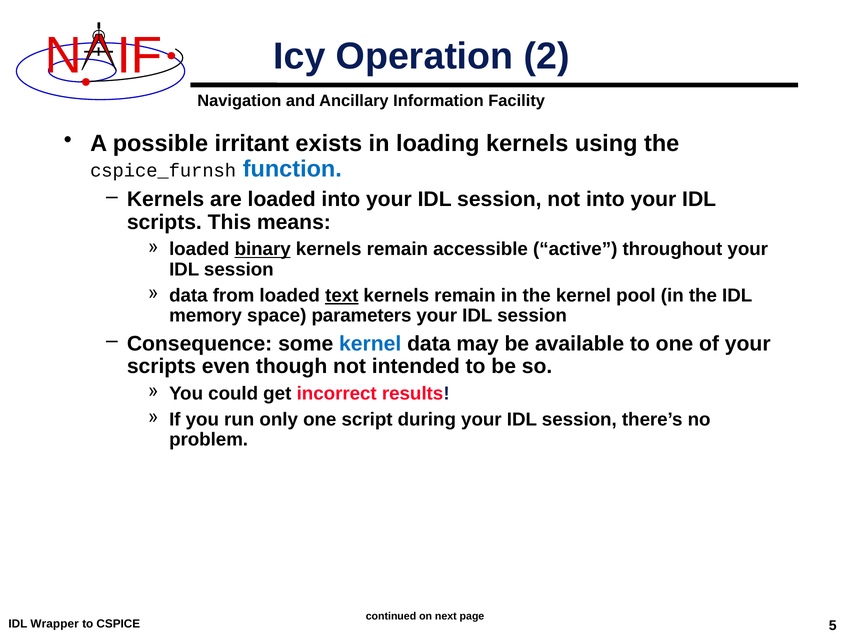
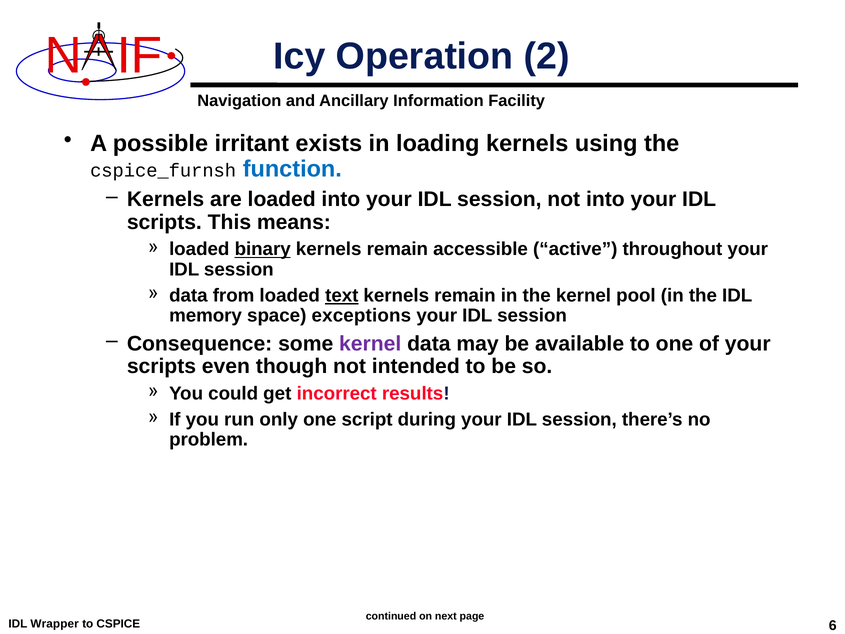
parameters: parameters -> exceptions (361, 316)
kernel colour: blue -> purple (370, 343)
5: 5 -> 6 (833, 625)
